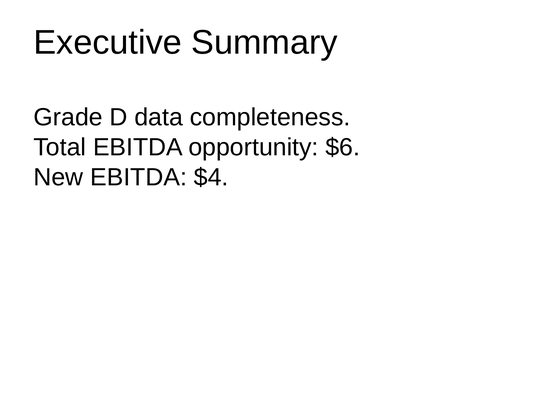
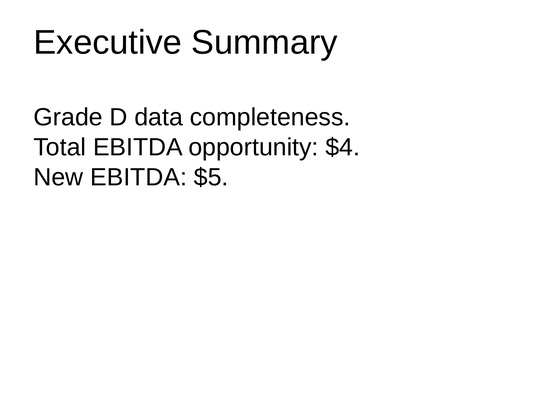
$6: $6 -> $4 (343, 147)
$4: $4 -> $5 (211, 177)
